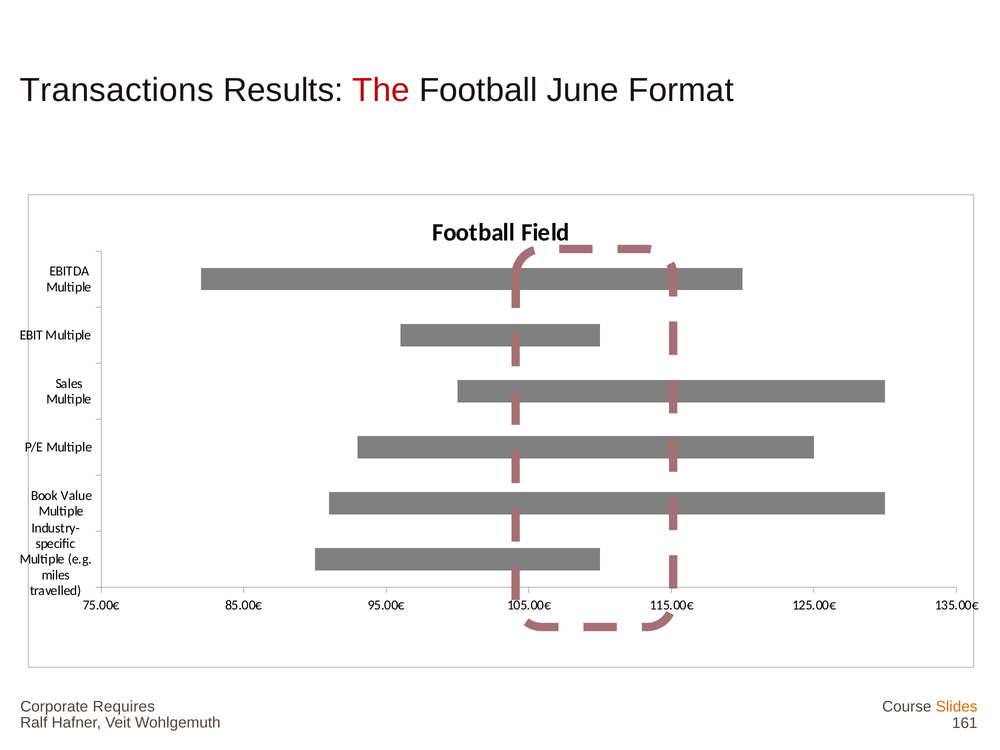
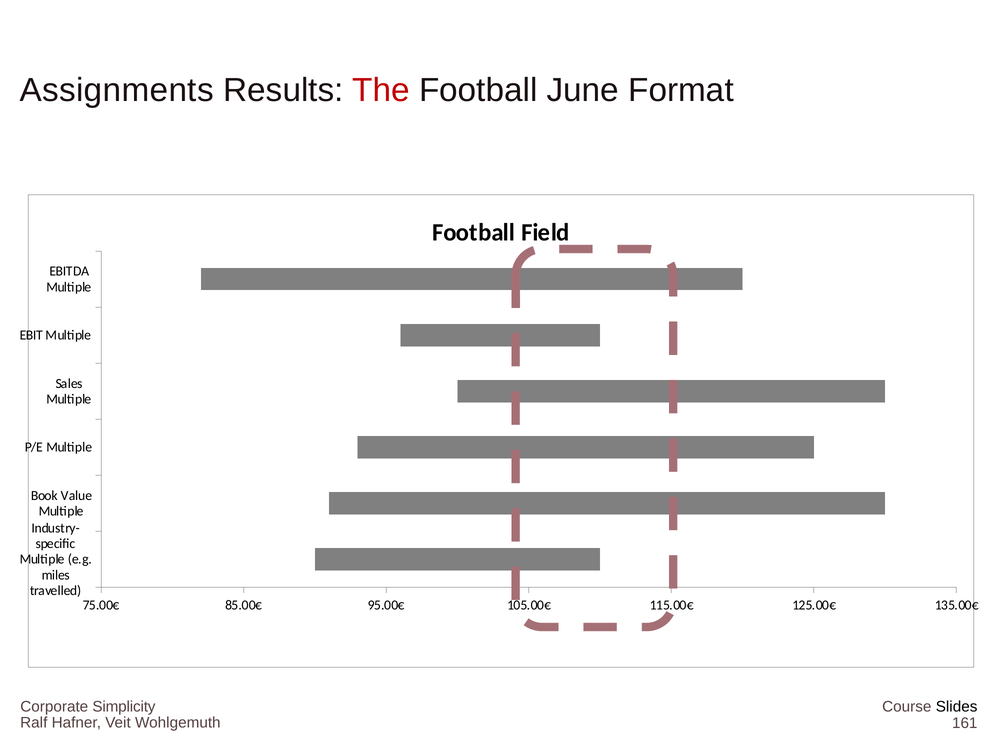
Transactions: Transactions -> Assignments (117, 90)
Requires: Requires -> Simplicity (124, 706)
Slides colour: orange -> black (957, 706)
